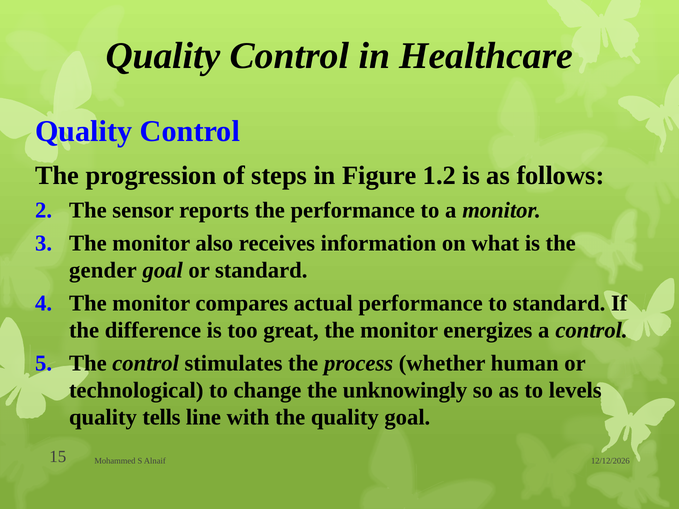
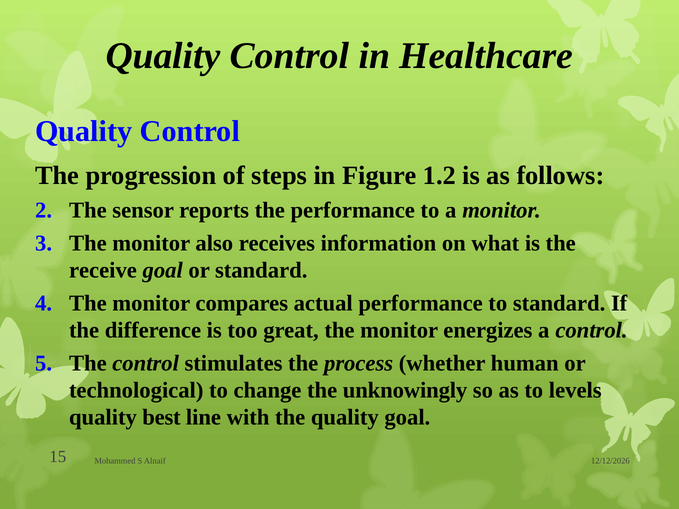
gender: gender -> receive (103, 271)
tells: tells -> best (162, 418)
